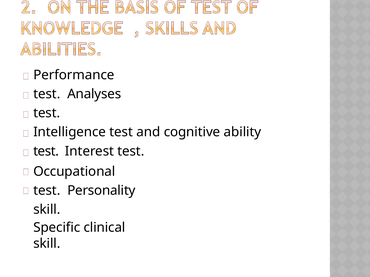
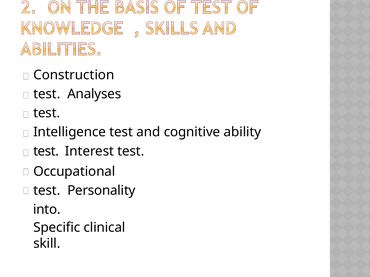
Performance: Performance -> Construction (74, 75)
skill: skill -> into (47, 210)
